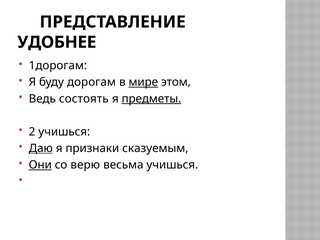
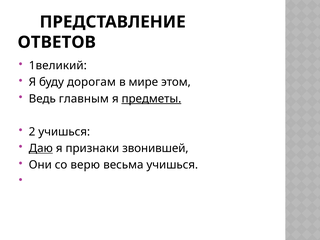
УДОБНЕЕ: УДОБНЕЕ -> ОТВЕТОВ (57, 42)
1дорогам: 1дорогам -> 1великий (58, 66)
мире underline: present -> none (143, 82)
состоять: состоять -> главным (84, 99)
сказуемым: сказуемым -> звонившей (155, 148)
Они underline: present -> none (40, 165)
